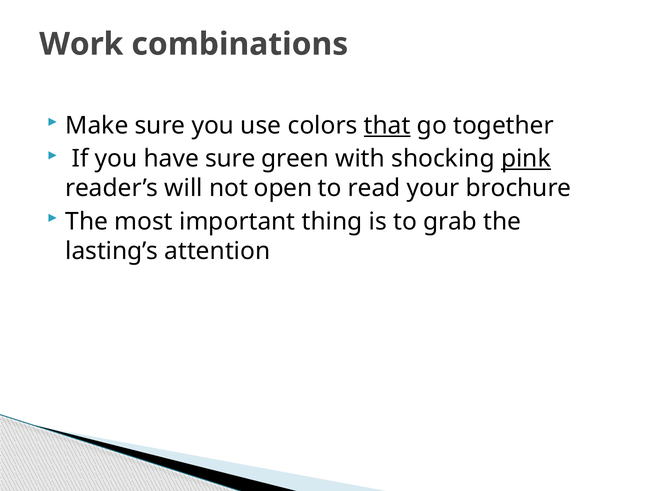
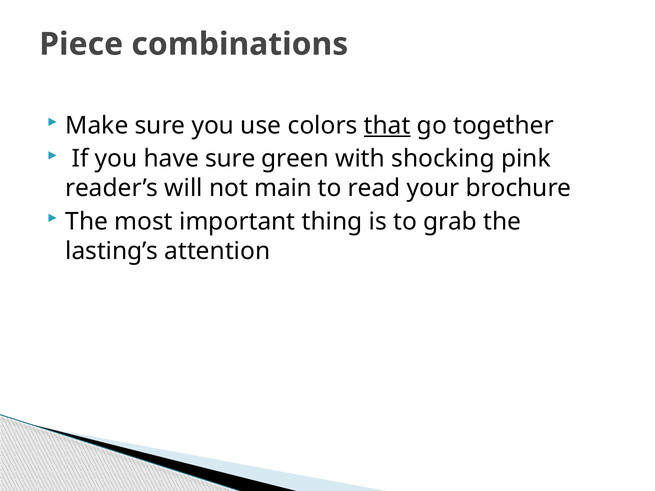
Work: Work -> Piece (81, 44)
pink underline: present -> none (526, 159)
open: open -> main (283, 188)
